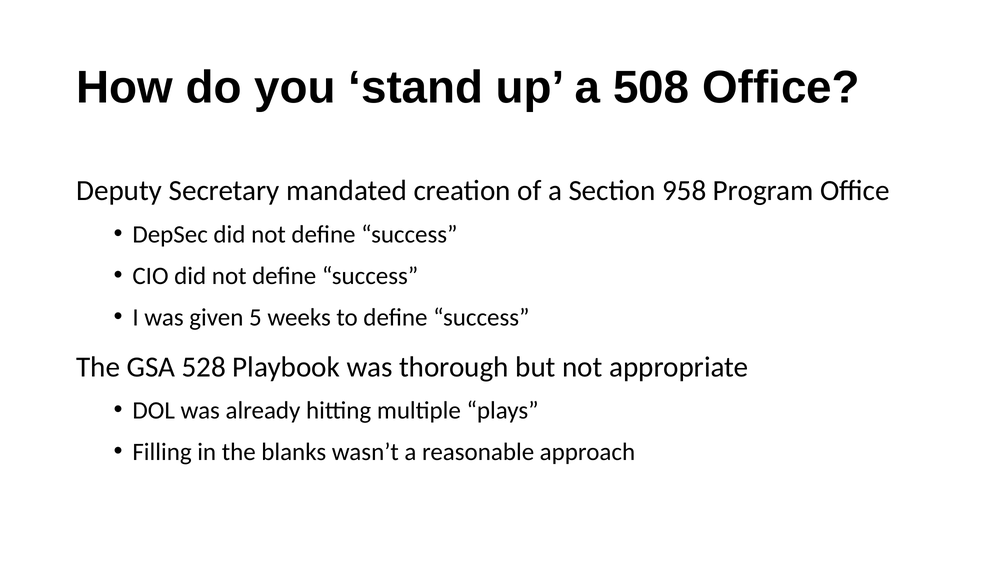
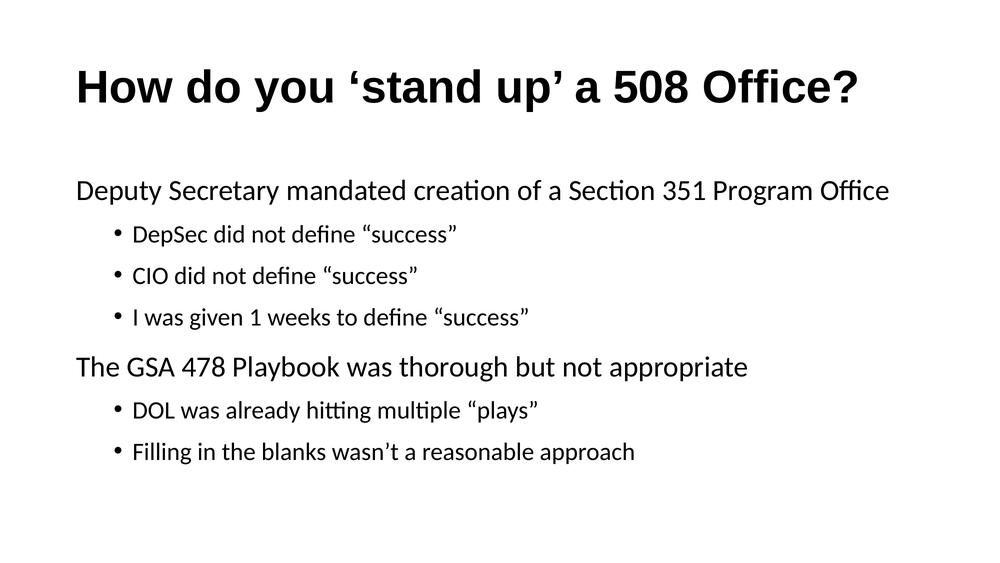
958: 958 -> 351 (684, 191)
5: 5 -> 1 (255, 317)
528: 528 -> 478 (204, 367)
